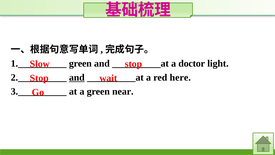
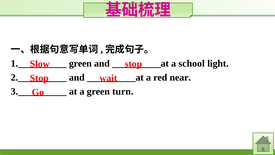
doctor: doctor -> school (192, 63)
and underline: present -> none (77, 77)
here: here -> near (180, 77)
near: near -> turn (123, 91)
